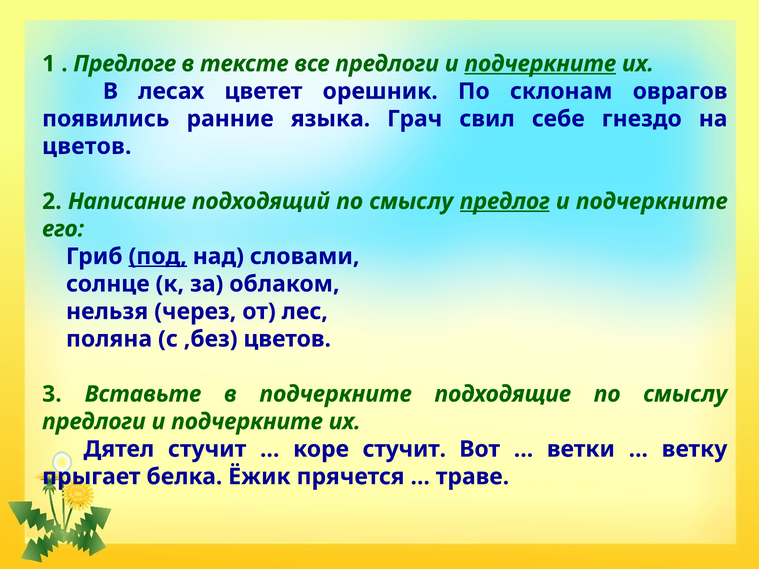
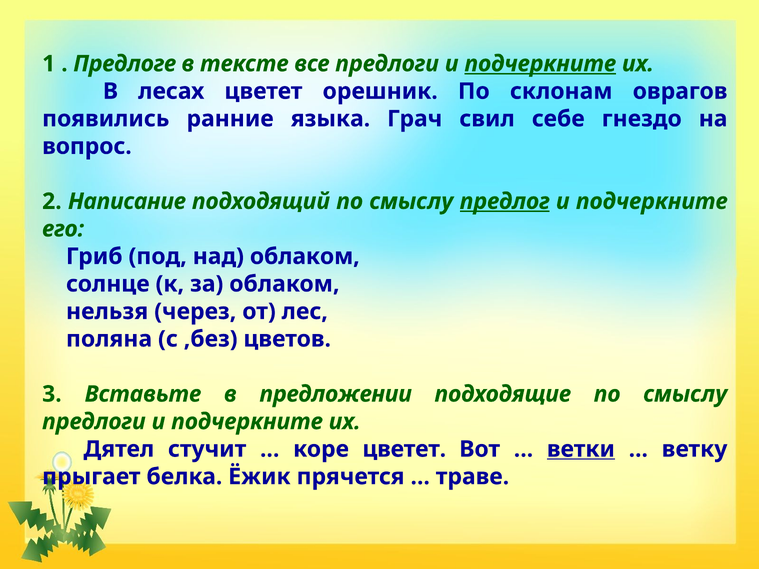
цветов: цветов -> вопрос (87, 146)
под underline: present -> none (158, 257)
над словами: словами -> облаком (305, 257)
в подчеркните: подчеркните -> предложении (336, 394)
коре стучит: стучит -> цветет (404, 449)
ветки underline: none -> present (581, 449)
